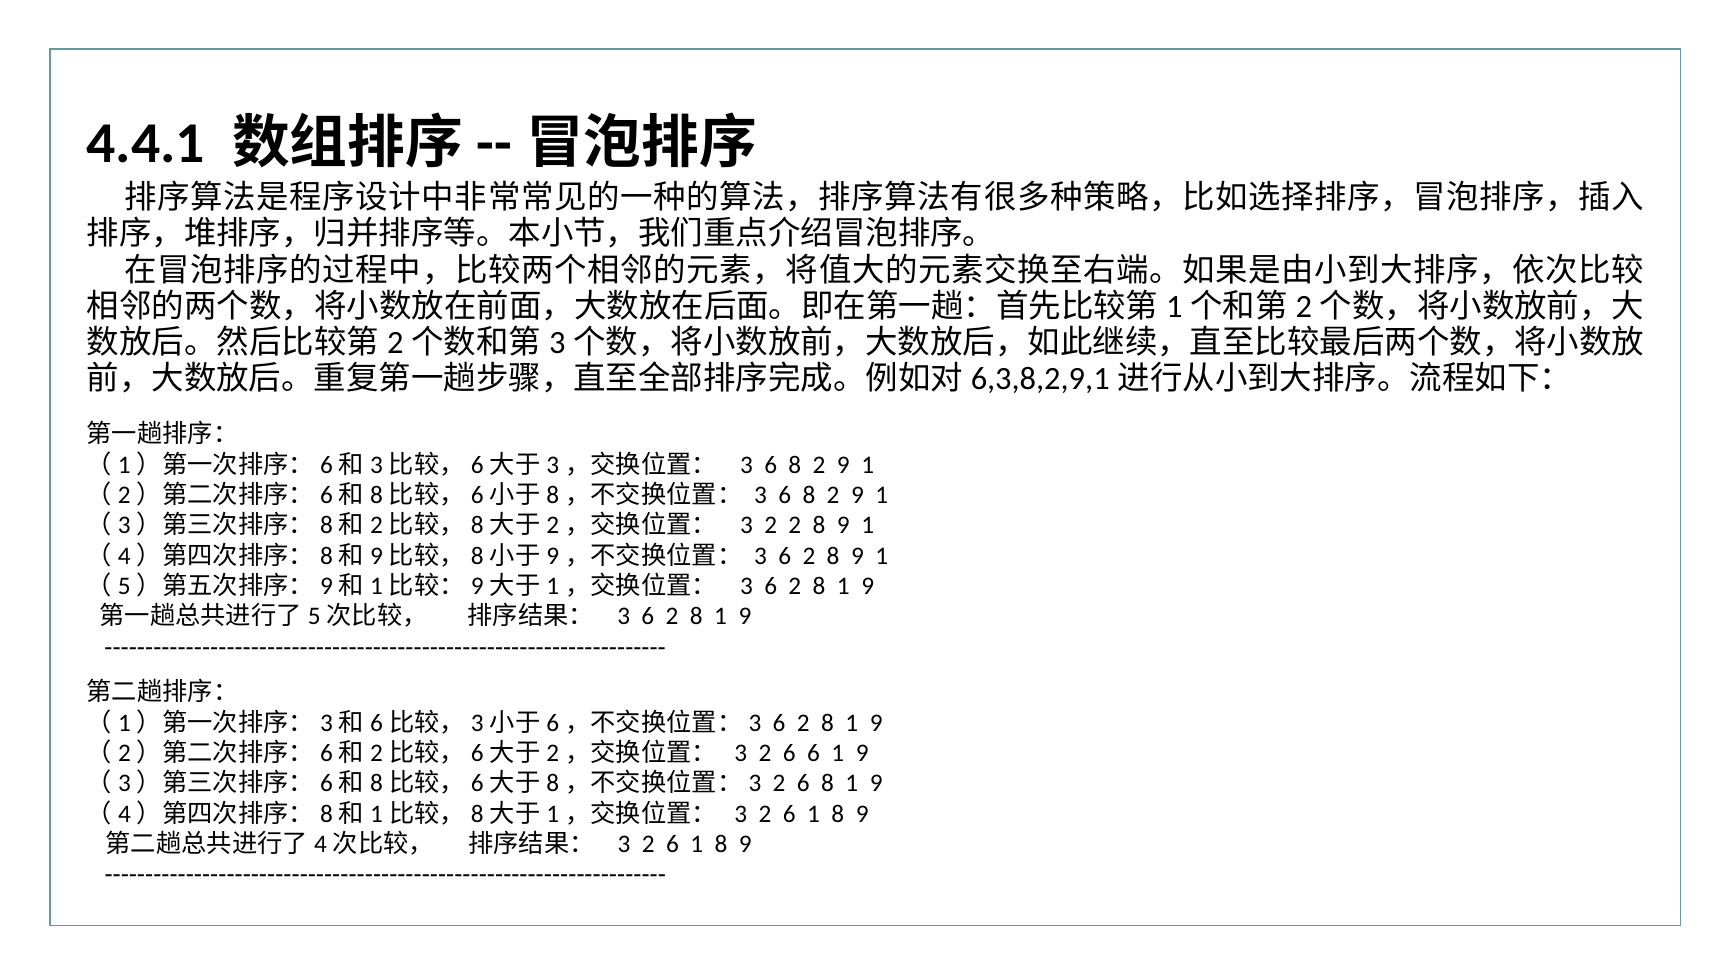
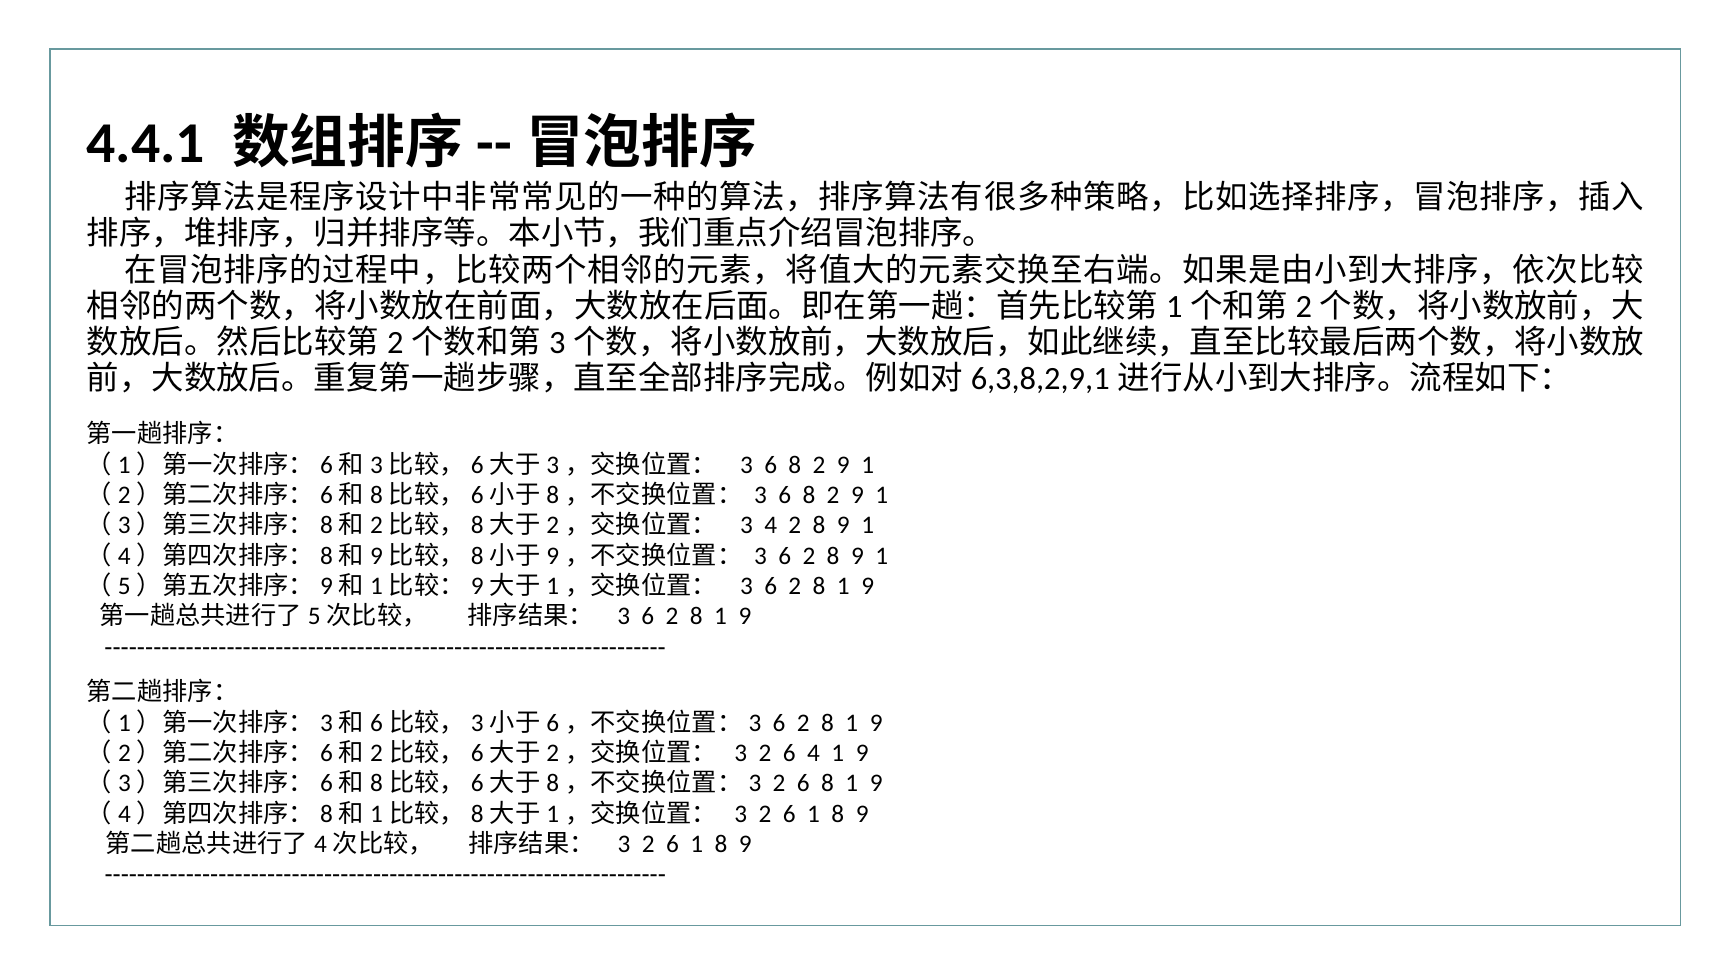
2: 2 -> 4 (771, 525)
6 6: 6 -> 4 (814, 753)
